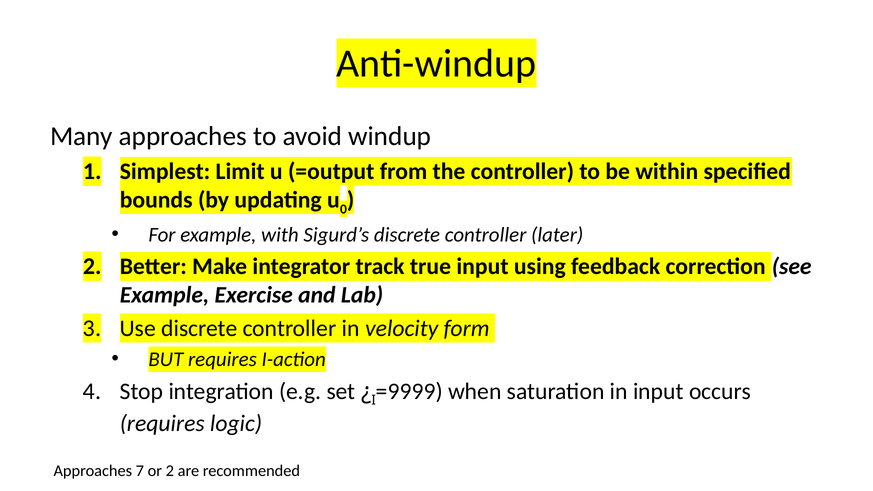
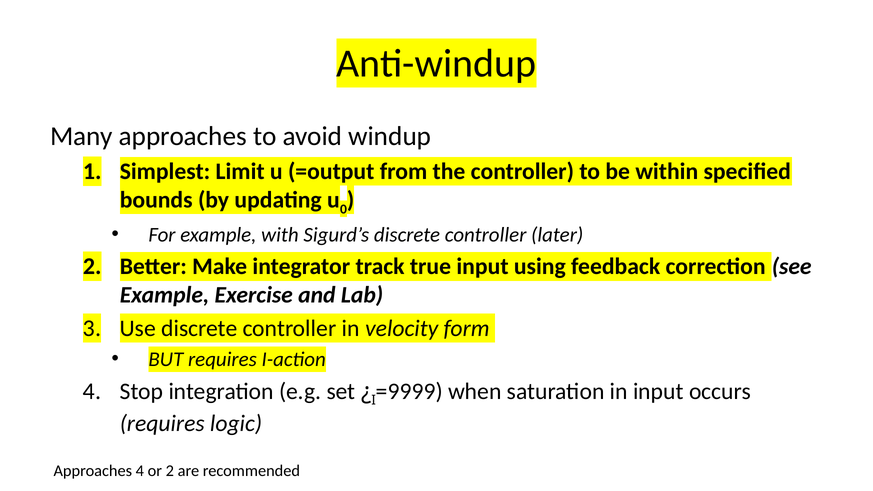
Approaches 7: 7 -> 4 (140, 471)
